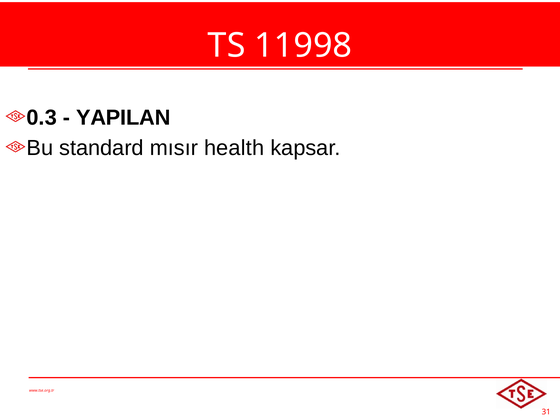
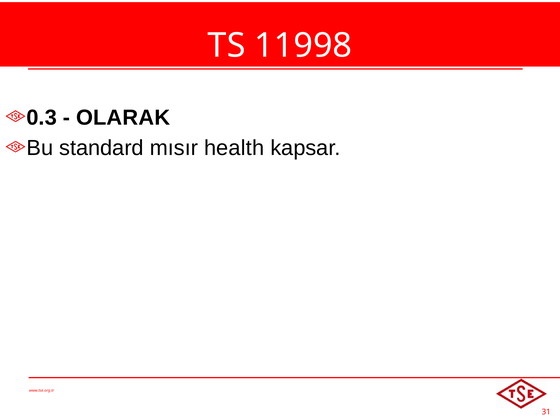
YAPILAN: YAPILAN -> OLARAK (123, 118)
